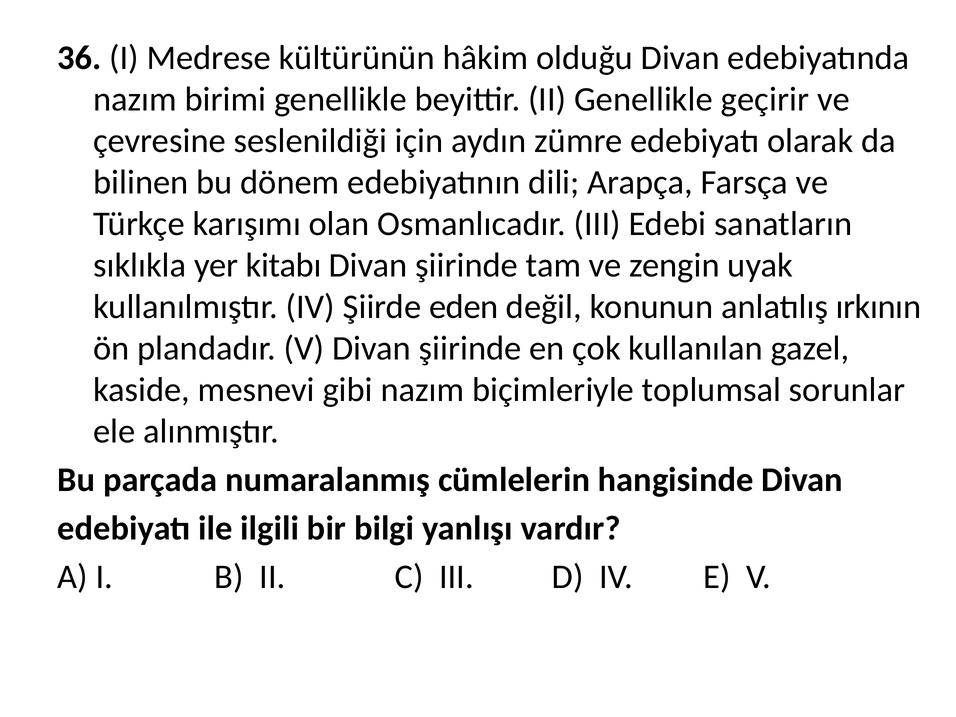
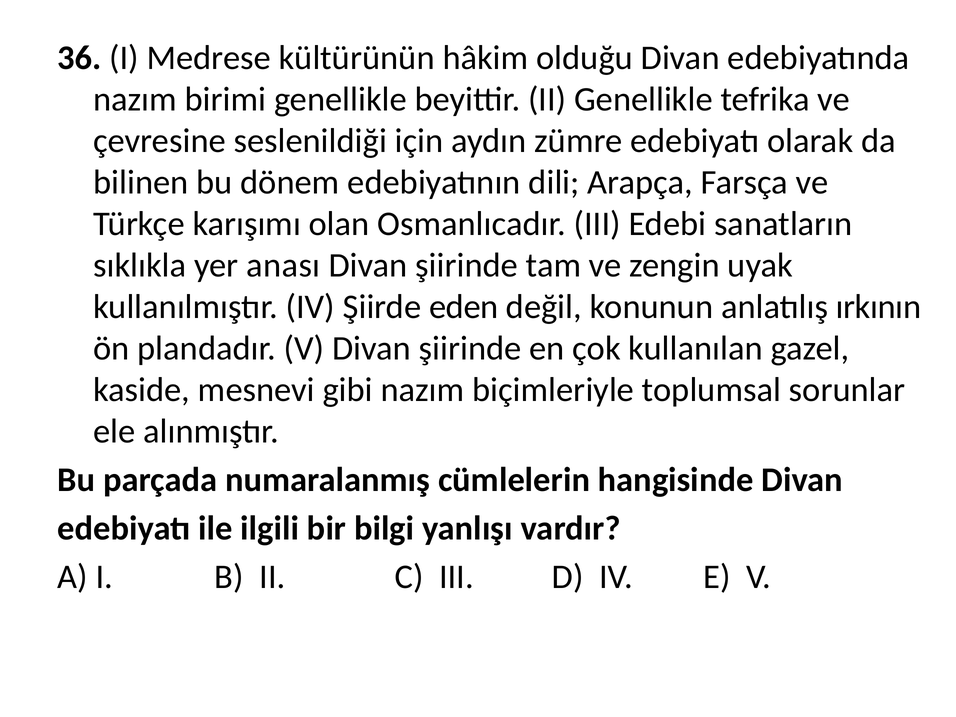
geçirir: geçirir -> tefrika (765, 99)
kitabı: kitabı -> anası (283, 265)
